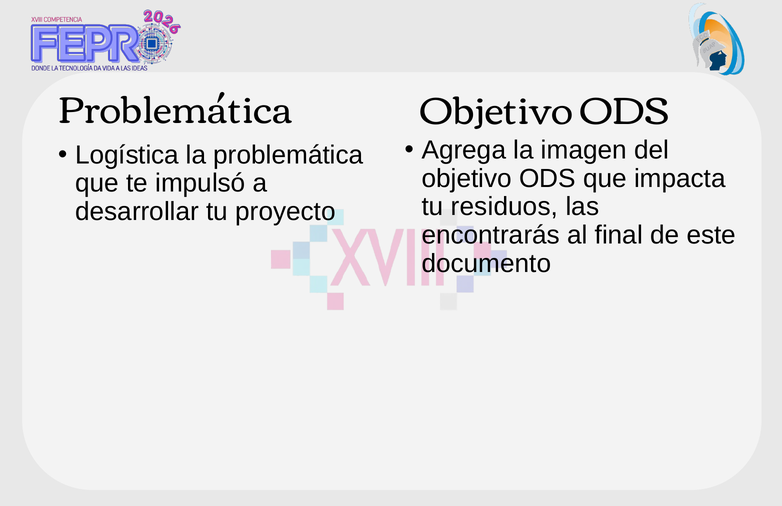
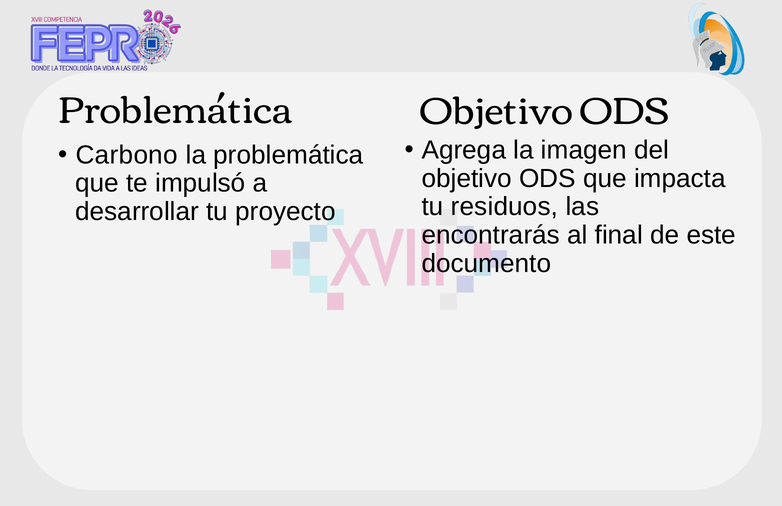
Logística: Logística -> Carbono (127, 155)
